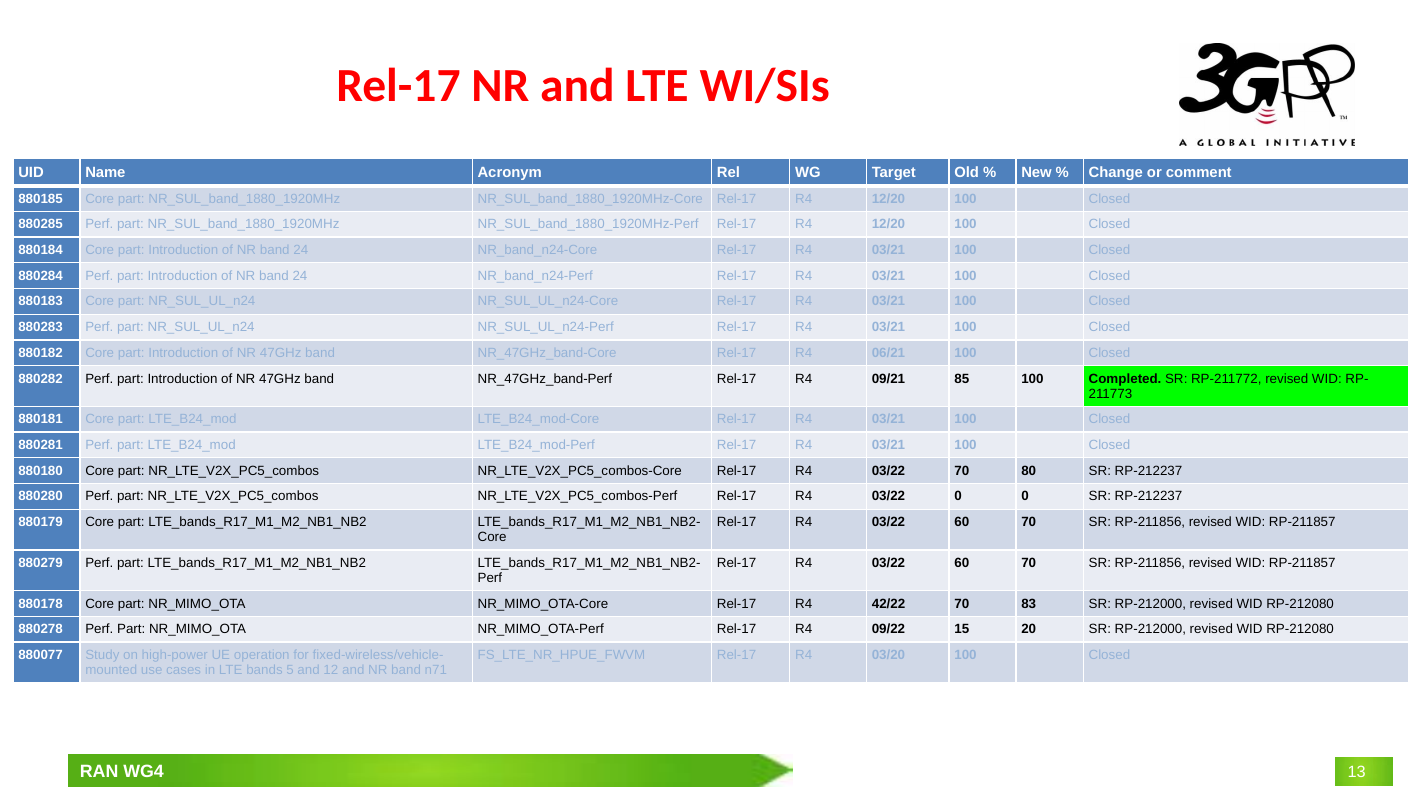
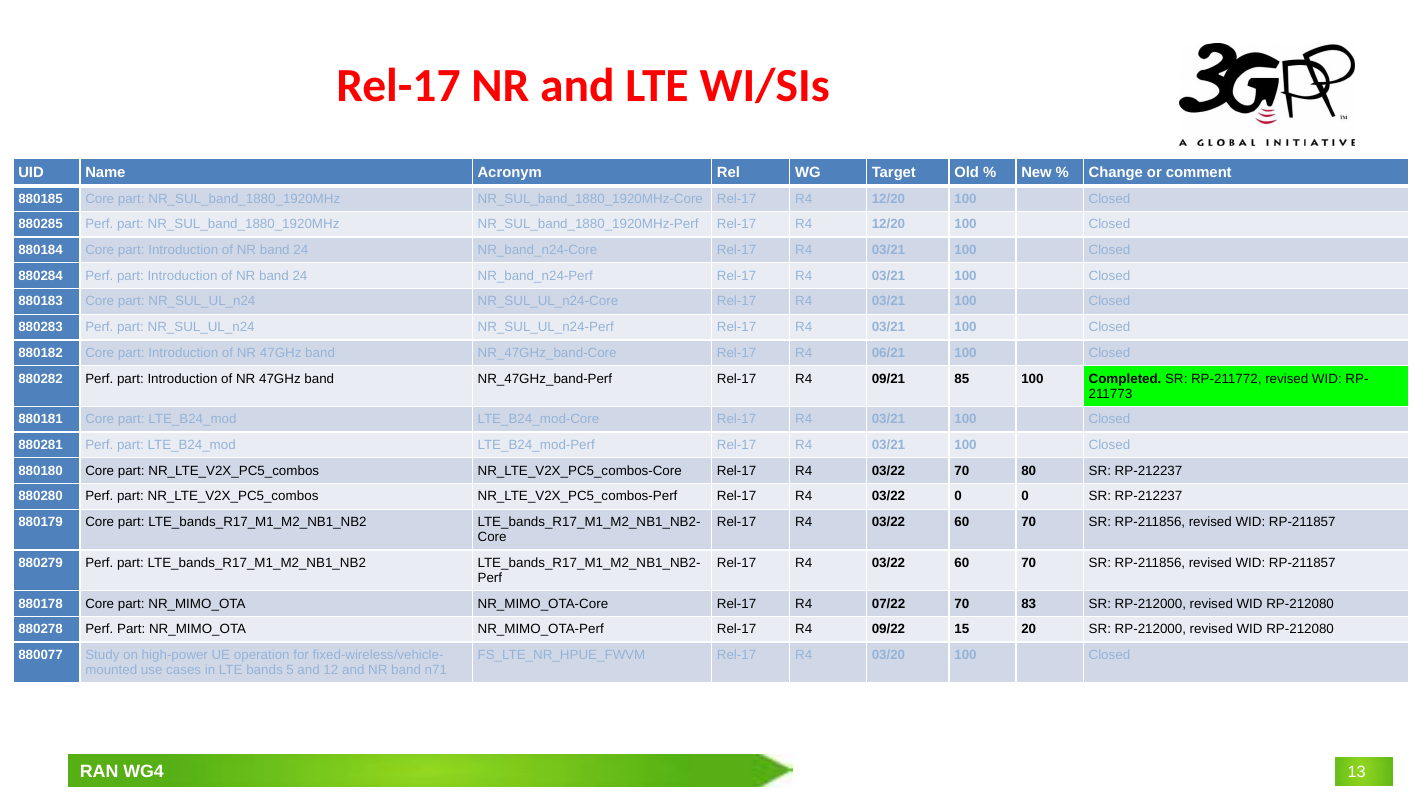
42/22: 42/22 -> 07/22 (889, 604)
